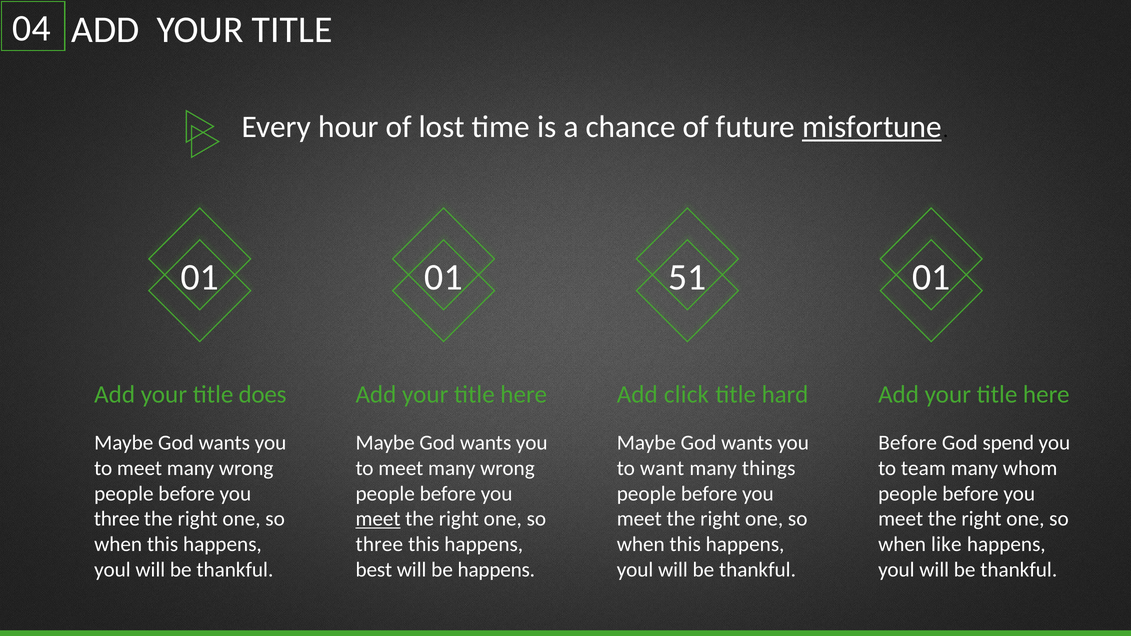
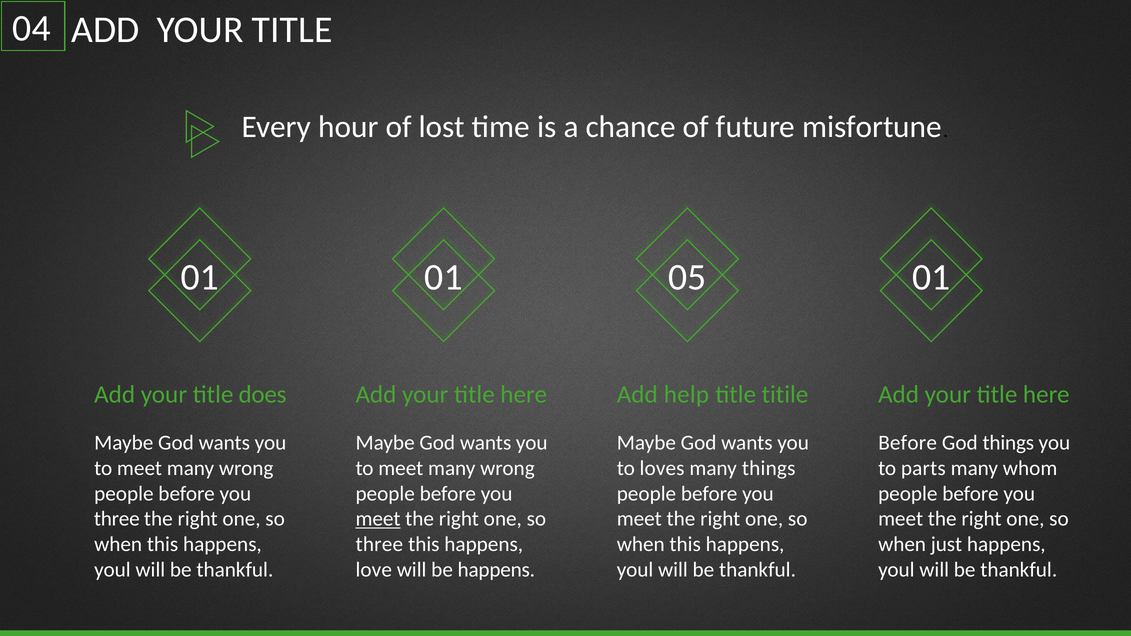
misfortune underline: present -> none (872, 127)
51: 51 -> 05 (687, 277)
click: click -> help (686, 395)
hard: hard -> titile (785, 395)
God spend: spend -> things (1008, 443)
want: want -> loves (662, 468)
team: team -> parts (923, 468)
like: like -> just (946, 545)
best: best -> love (374, 570)
